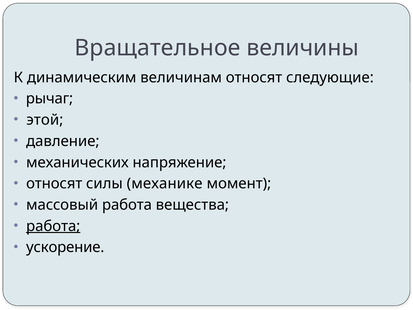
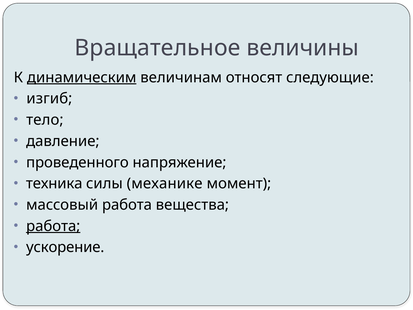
динамическим underline: none -> present (82, 77)
рычаг: рычаг -> изгиб (49, 99)
этой: этой -> тело (45, 120)
механических: механических -> проведенного (77, 162)
относят: относят -> техника (54, 184)
